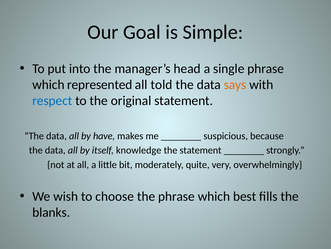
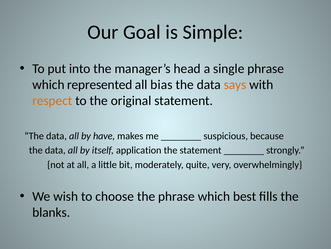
told: told -> bias (162, 85)
respect colour: blue -> orange (52, 101)
knowledge: knowledge -> application (139, 150)
